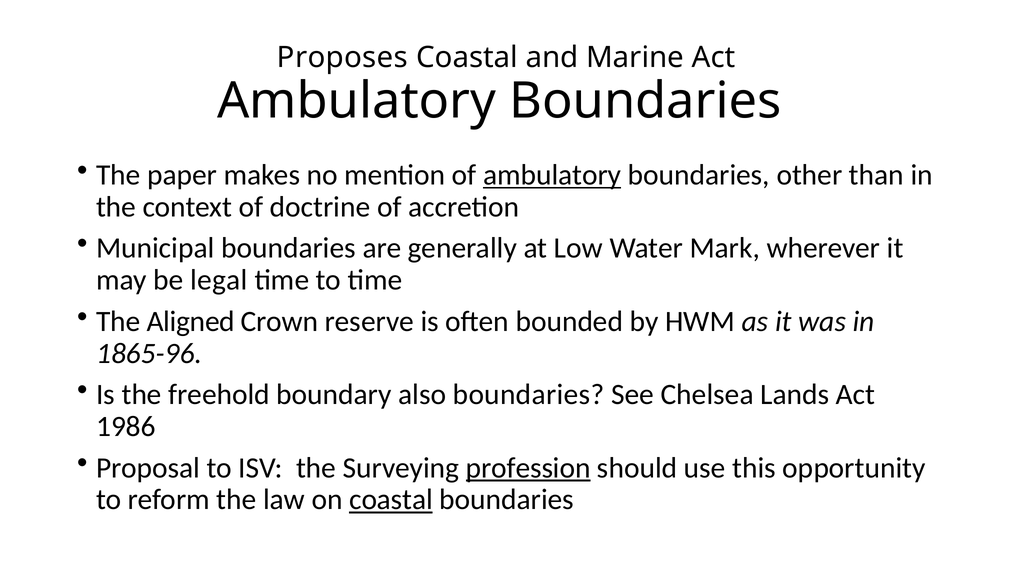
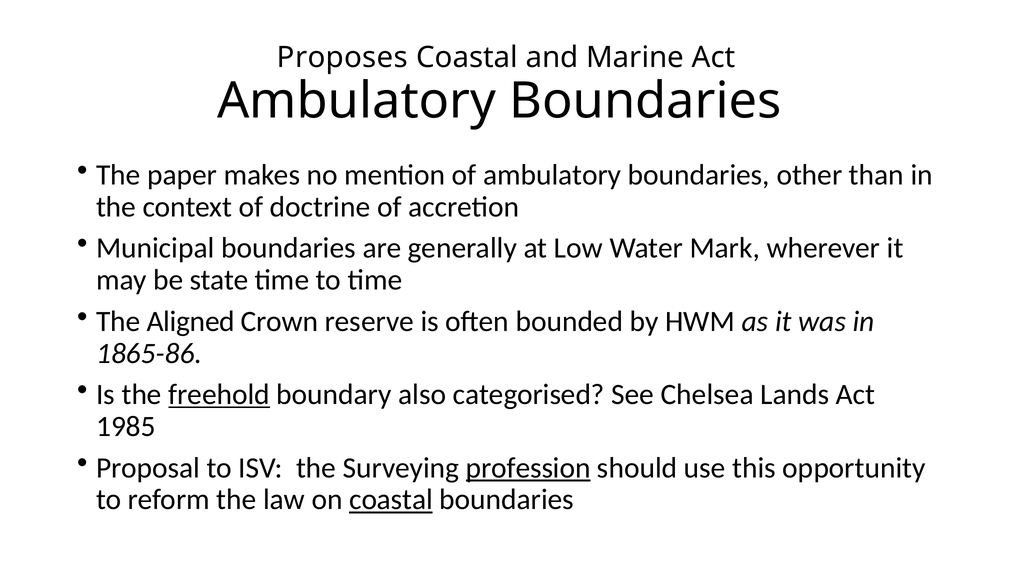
ambulatory underline: present -> none (552, 175)
legal: legal -> state (219, 280)
1865-96: 1865-96 -> 1865-86 (149, 353)
freehold underline: none -> present (219, 395)
also boundaries: boundaries -> categorised (529, 395)
1986: 1986 -> 1985 (126, 427)
